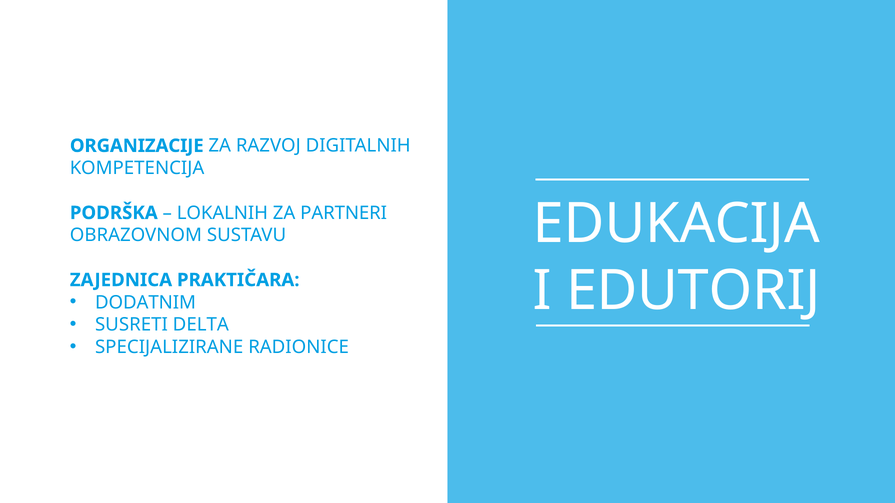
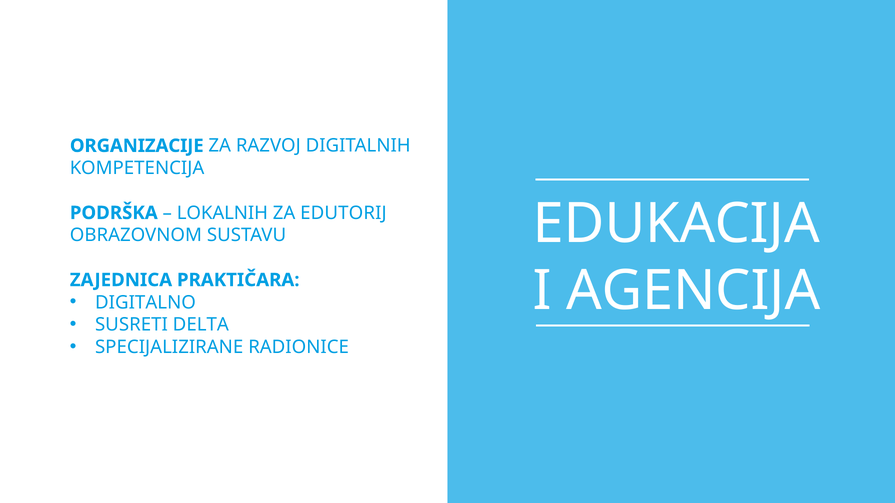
PARTNERI: PARTNERI -> EDUTORIJ (343, 213)
EDUTORIJ: EDUTORIJ -> AGENCIJA (693, 291)
DODATNIM: DODATNIM -> DIGITALNO (145, 303)
